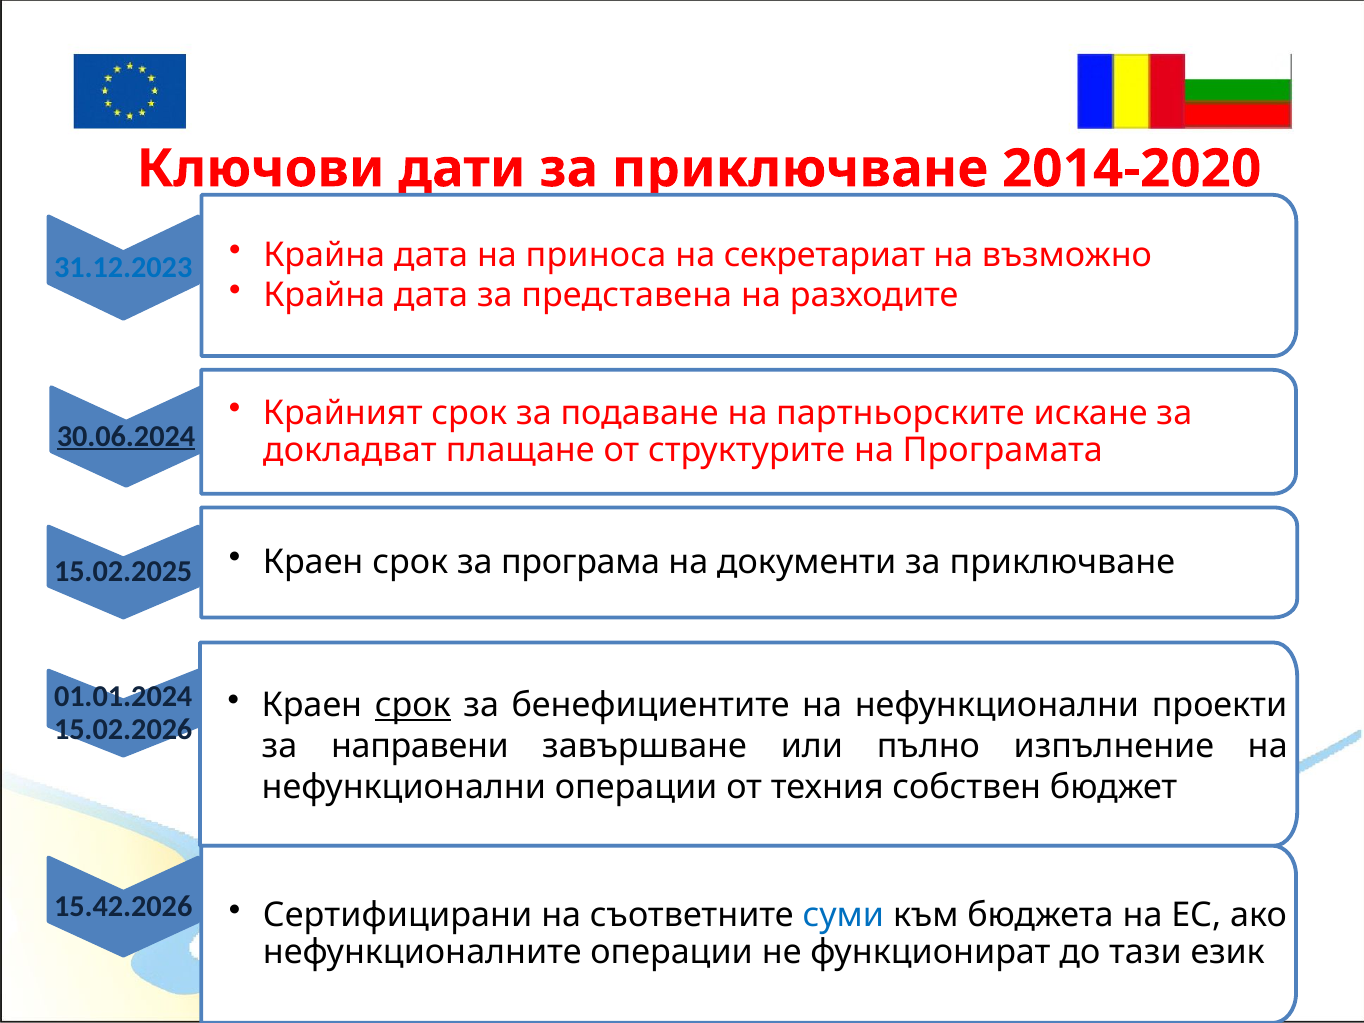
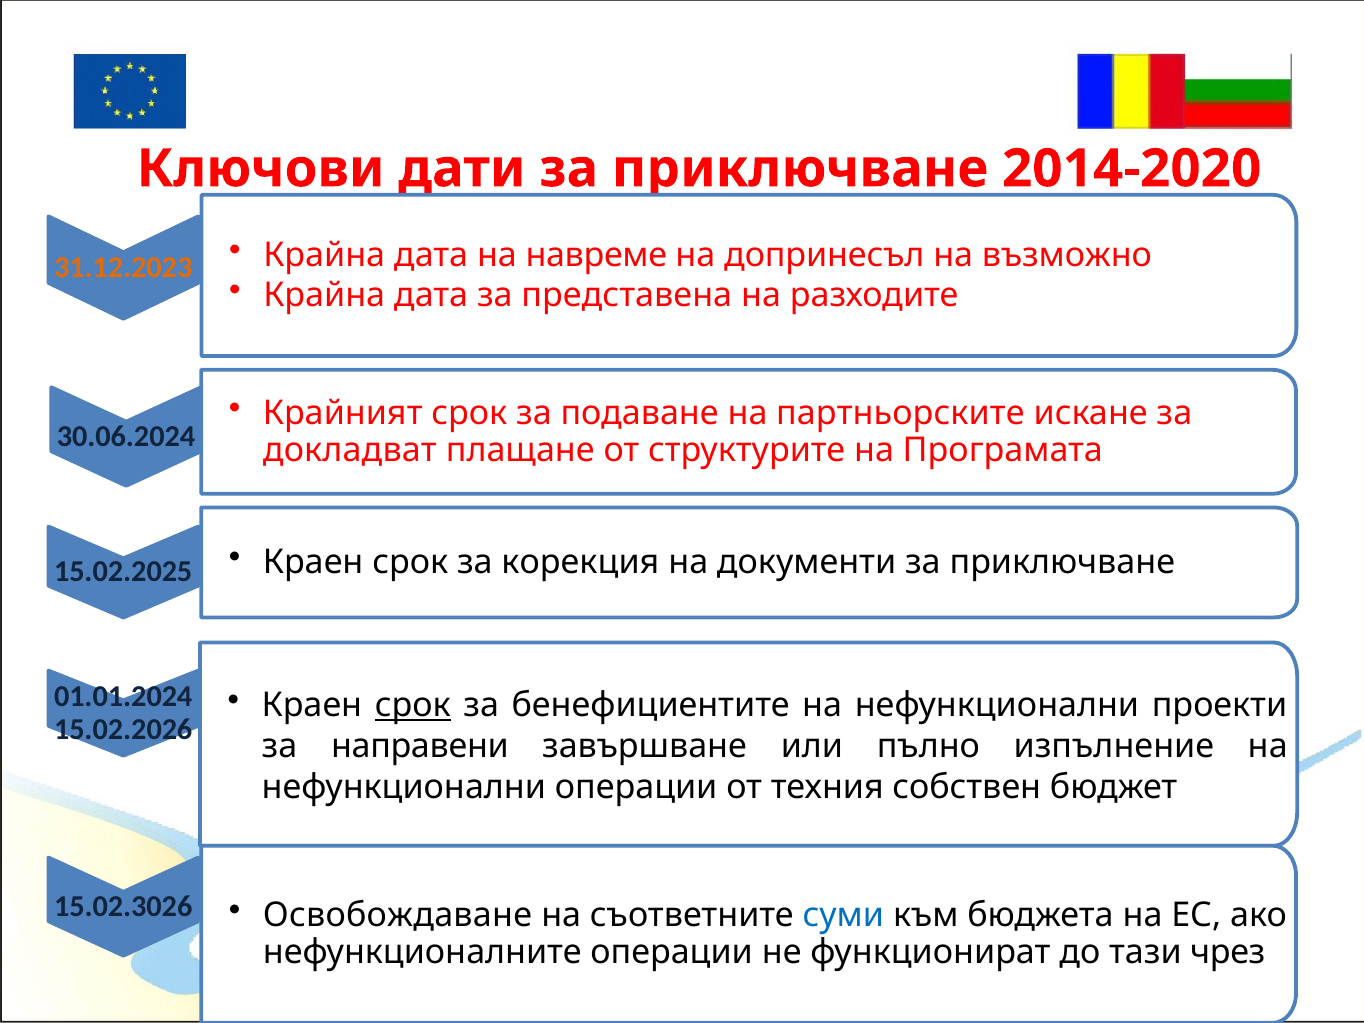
31.12.2023 colour: blue -> orange (123, 267)
приноса: приноса -> навреме (596, 255)
секретариат: секретариат -> допринесъл (824, 255)
30.06.2024 underline: present -> none (126, 436)
програма: програма -> корекция (580, 562)
15.42.2026: 15.42.2026 -> 15.02.3026 (123, 906)
Сертифицирани: Сертифицирани -> Освобождаване (398, 916)
език: език -> чрез (1228, 953)
